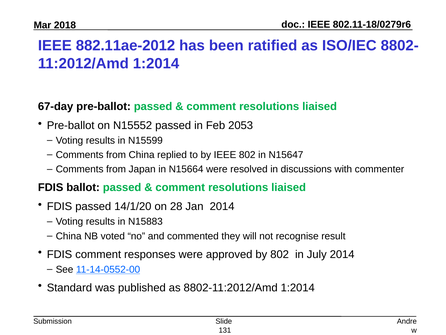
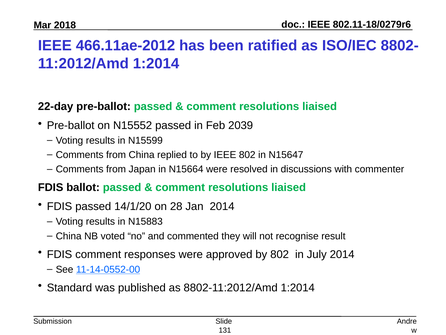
882.11ae-2012: 882.11ae-2012 -> 466.11ae-2012 (126, 46)
67-day: 67-day -> 22-day (56, 106)
2053: 2053 -> 2039 (241, 125)
